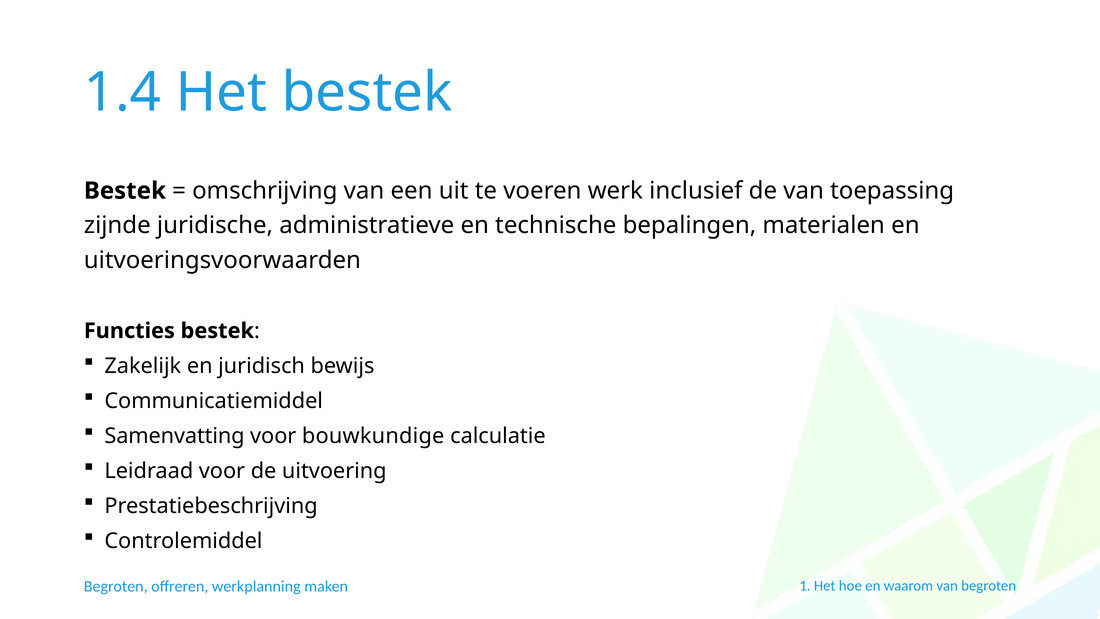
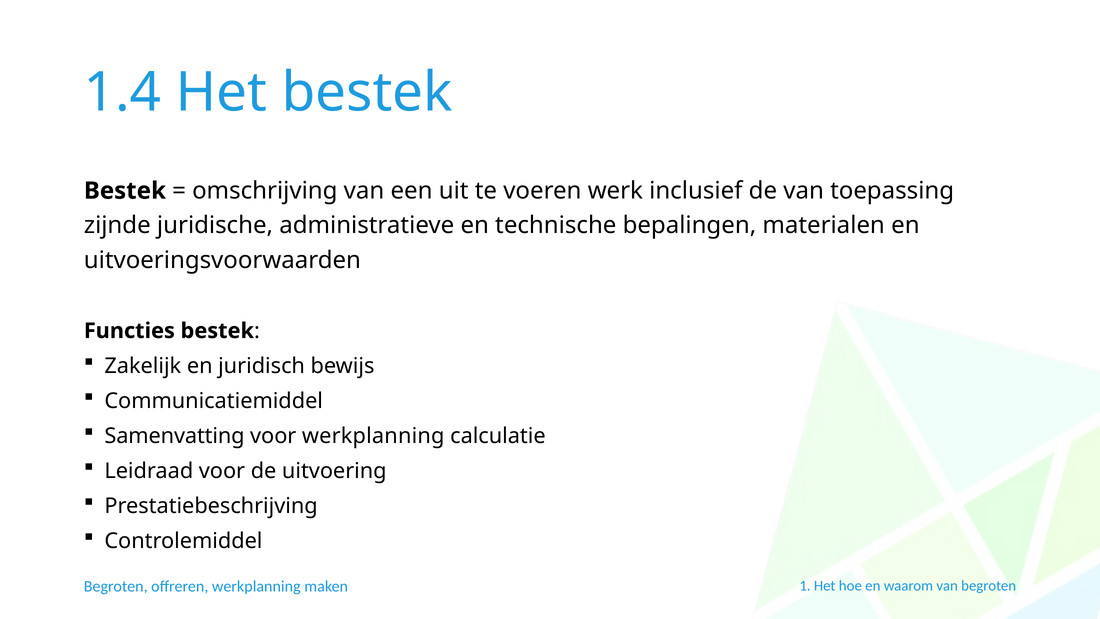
voor bouwkundige: bouwkundige -> werkplanning (373, 436)
